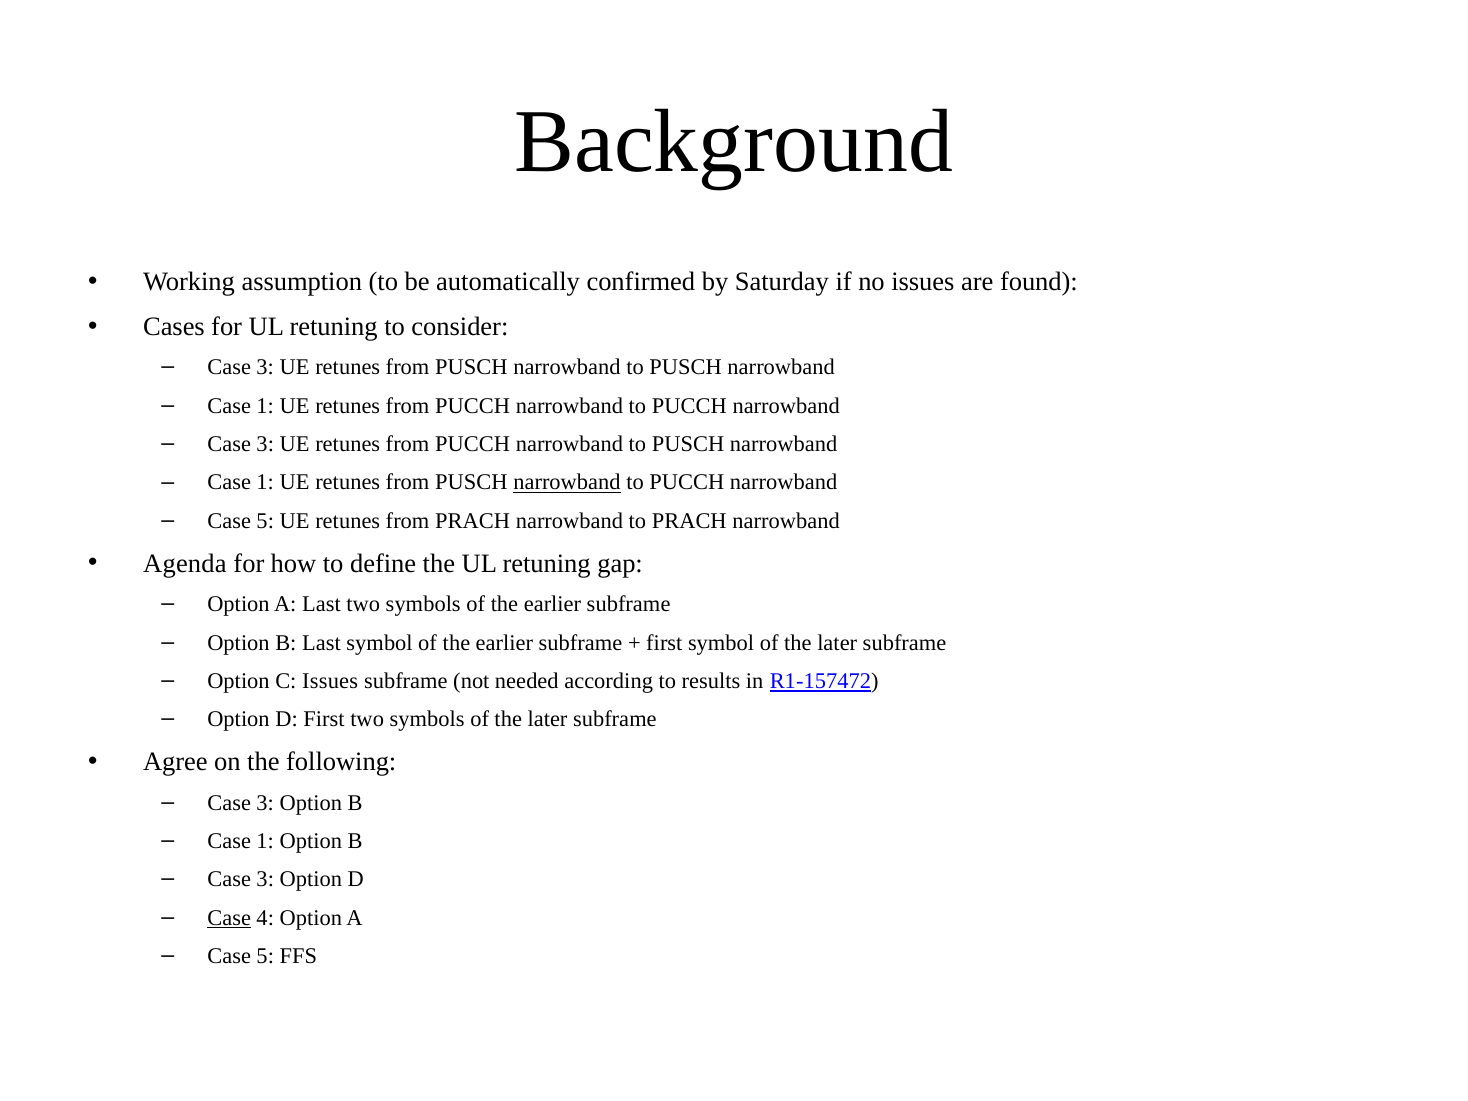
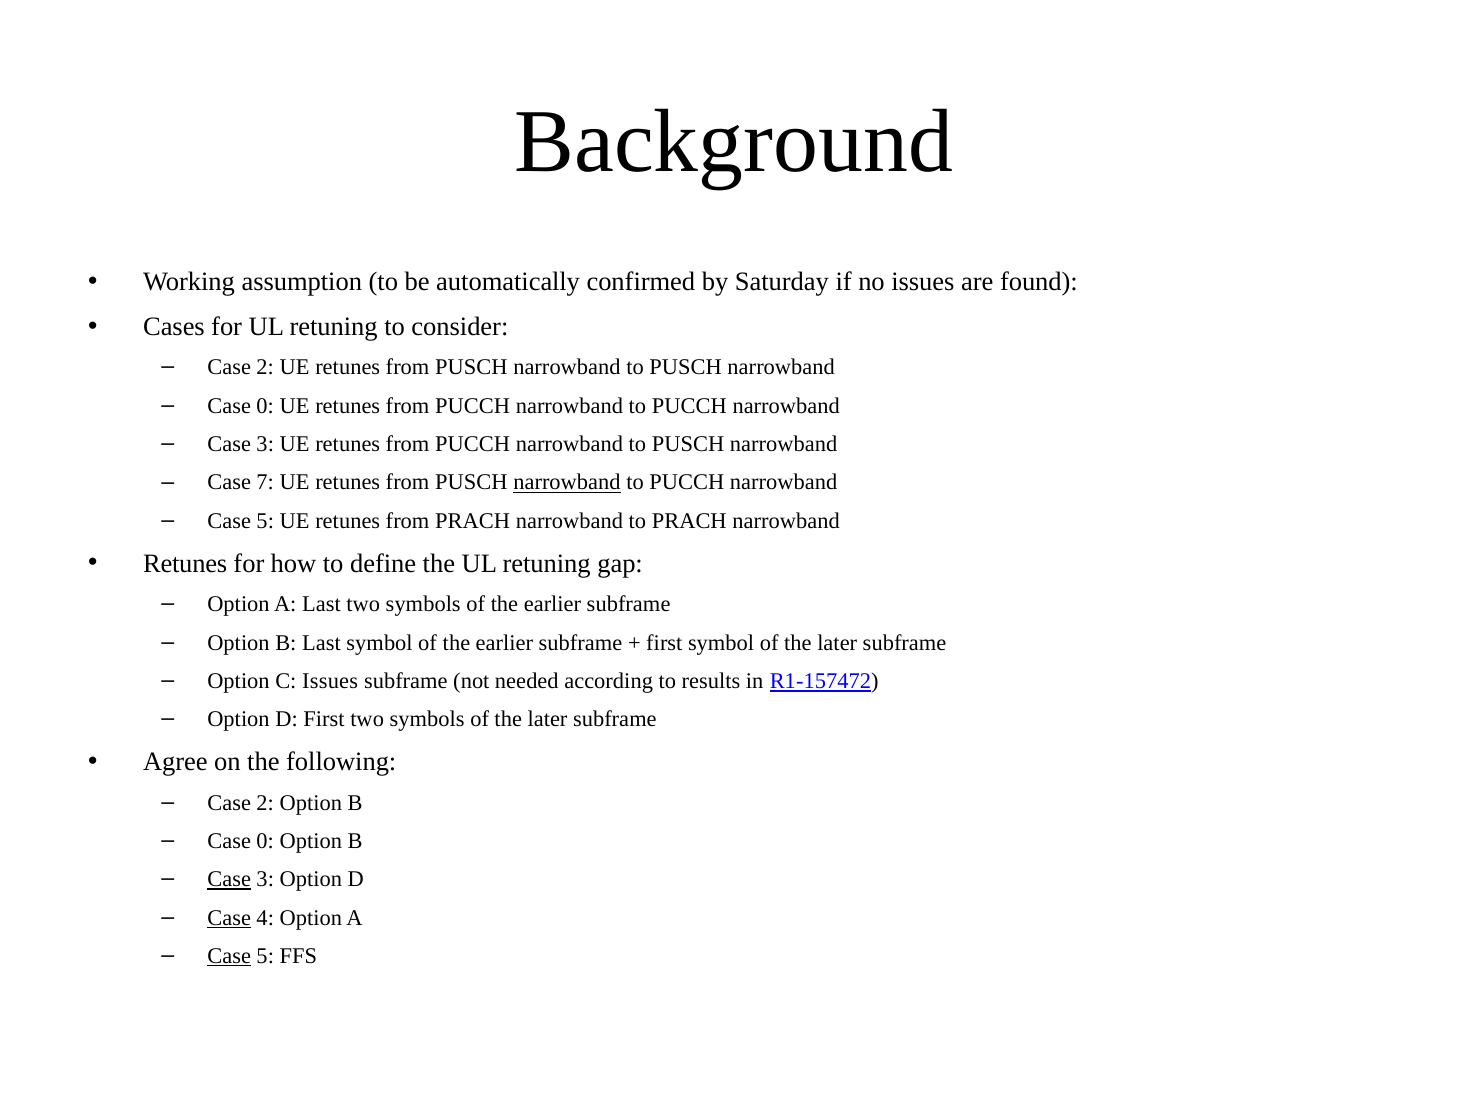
3: 3 -> 2 (265, 367)
1: 1 -> 0 (265, 406)
1: 1 -> 7 (265, 483)
Agenda: Agenda -> Retunes (185, 564)
3: 3 -> 2 (265, 803)
1: 1 -> 0 (265, 841)
Case underline: none -> present (229, 879)
Case underline: none -> present (229, 956)
